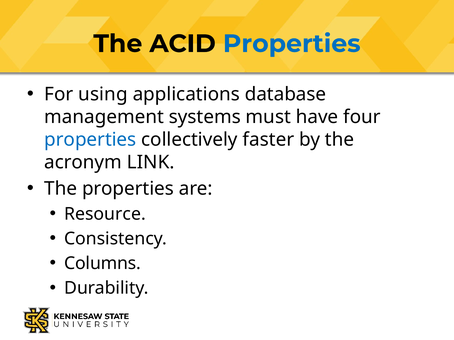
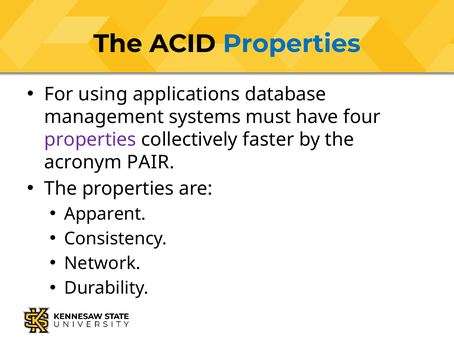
properties colour: blue -> purple (90, 140)
LINK: LINK -> PAIR (151, 162)
Resource: Resource -> Apparent (105, 214)
Columns: Columns -> Network (102, 264)
